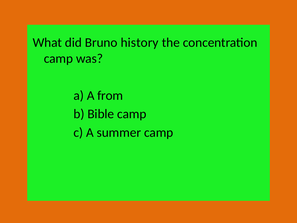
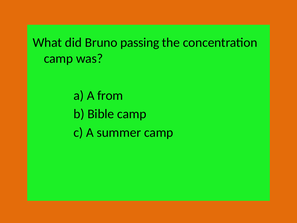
history: history -> passing (140, 43)
